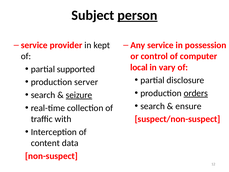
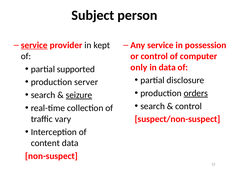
person underline: present -> none (137, 15)
service underline: none -> present (34, 45)
local: local -> only (139, 67)
in vary: vary -> data (167, 67)
ensure: ensure -> control (189, 106)
with: with -> vary (63, 119)
